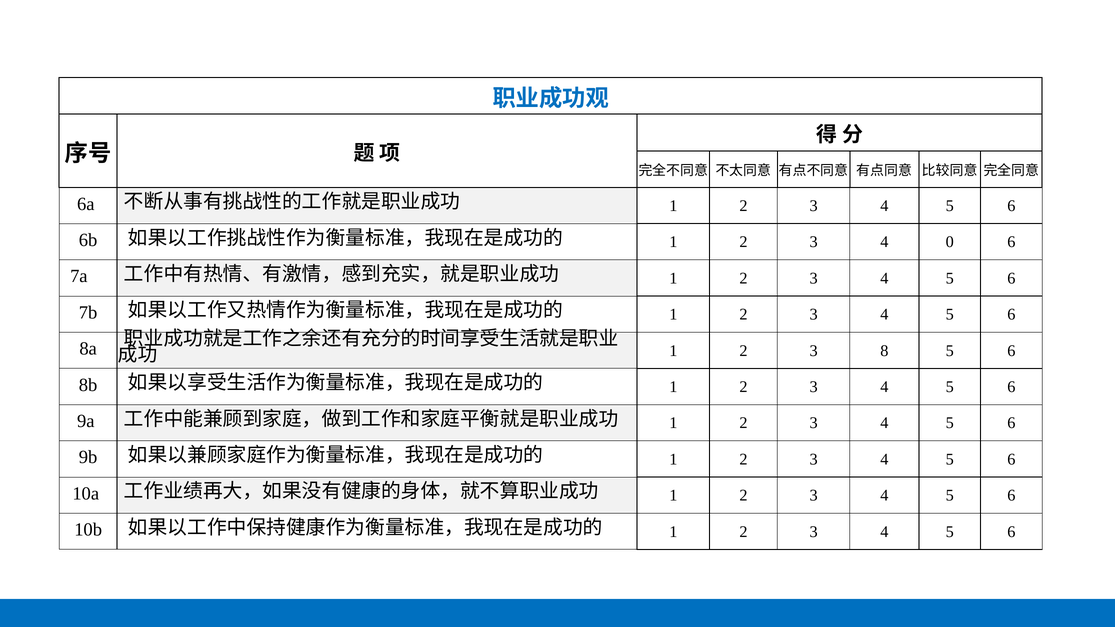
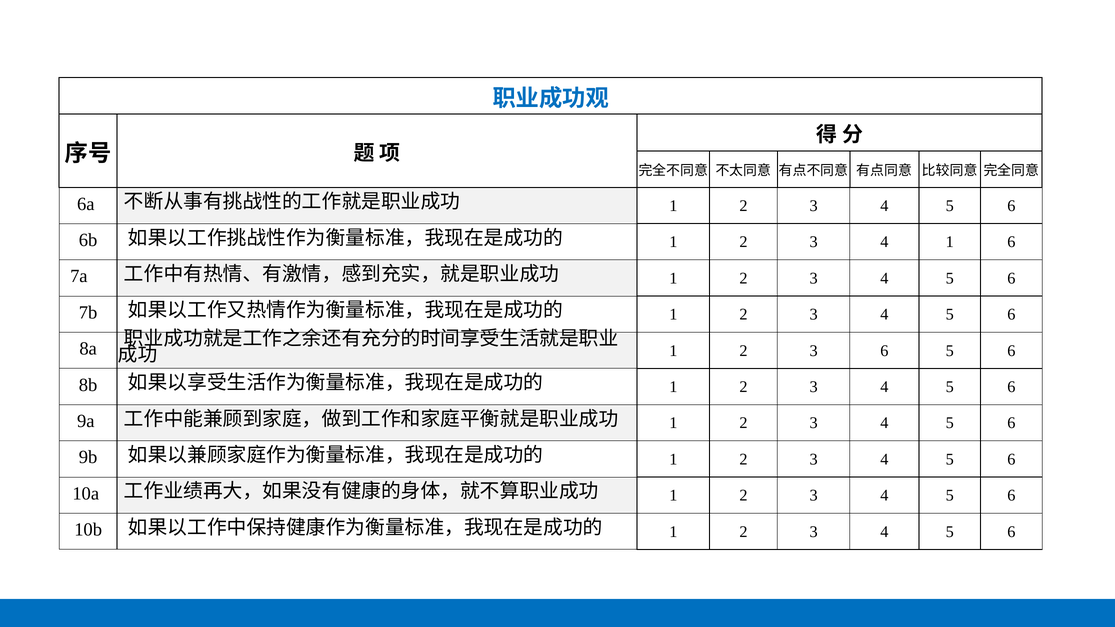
4 0: 0 -> 1 (950, 242)
3 8: 8 -> 6 (884, 351)
